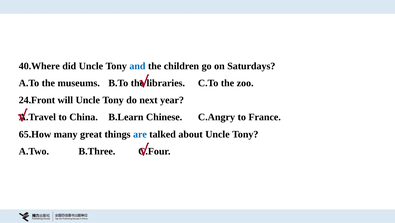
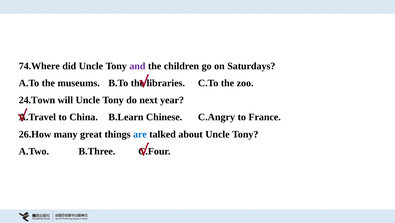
40.Where: 40.Where -> 74.Where (39, 66)
and colour: blue -> purple (137, 66)
24.Front: 24.Front -> 24.Town (37, 100)
65.How: 65.How -> 26.How (35, 134)
